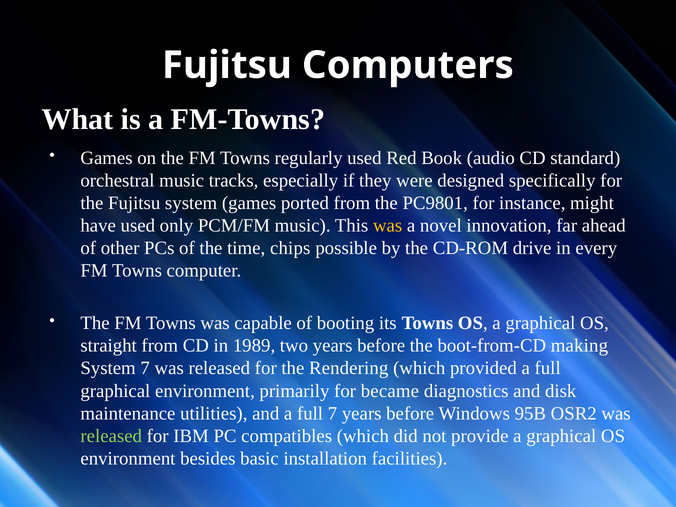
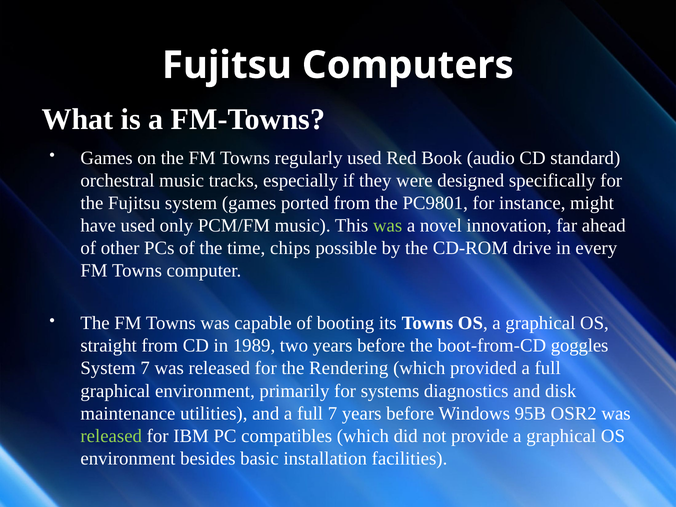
was colour: yellow -> light green (388, 226)
making: making -> goggles (580, 346)
became: became -> systems (390, 391)
